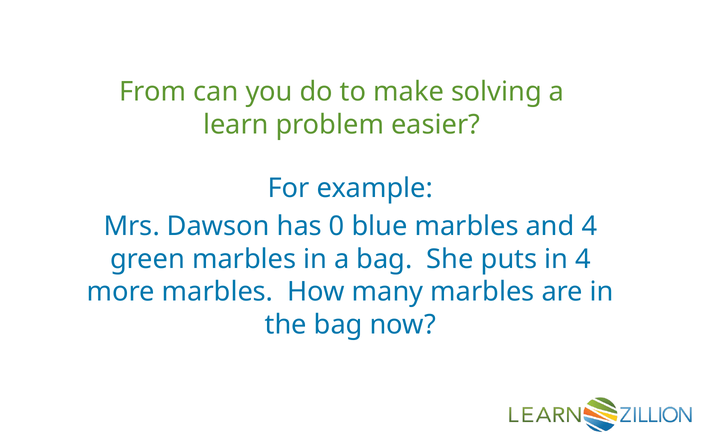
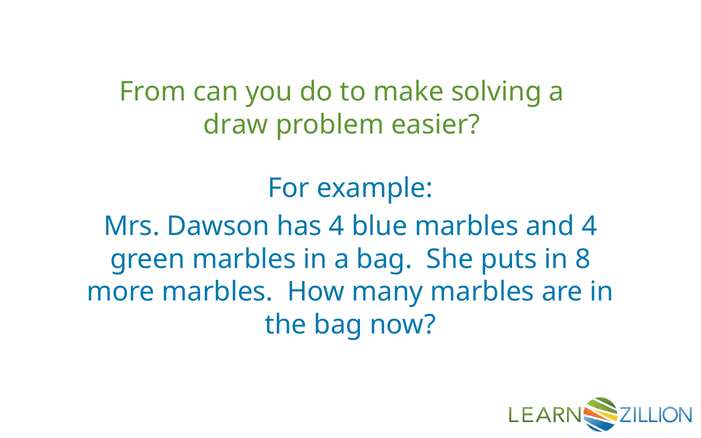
learn: learn -> draw (236, 125)
has 0: 0 -> 4 (337, 226)
in 4: 4 -> 8 (583, 259)
